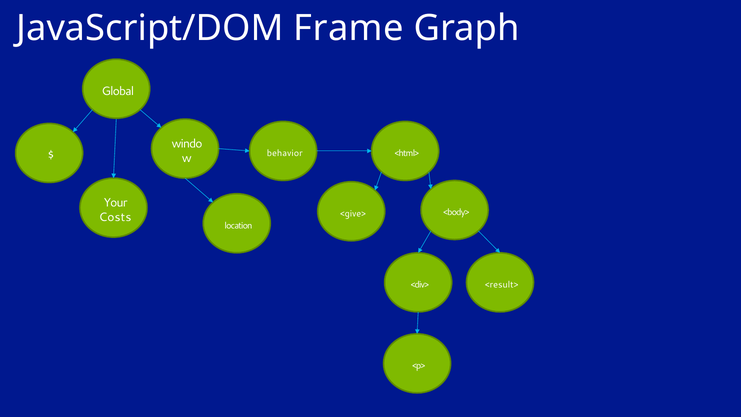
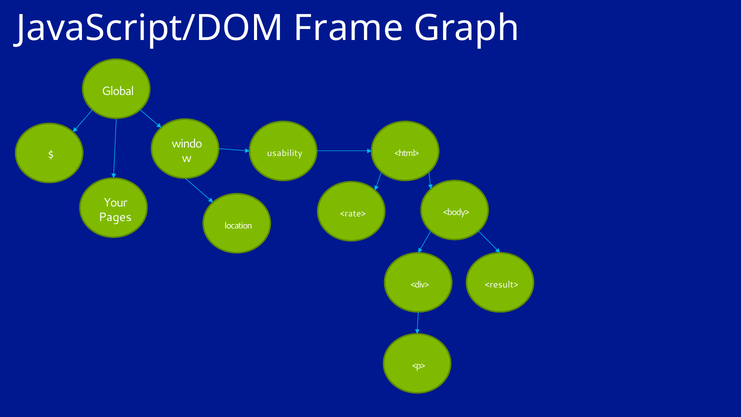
behavior: behavior -> usability (285, 153)
<give>: <give> -> <rate> (353, 213)
Costs: Costs -> Pages (115, 217)
